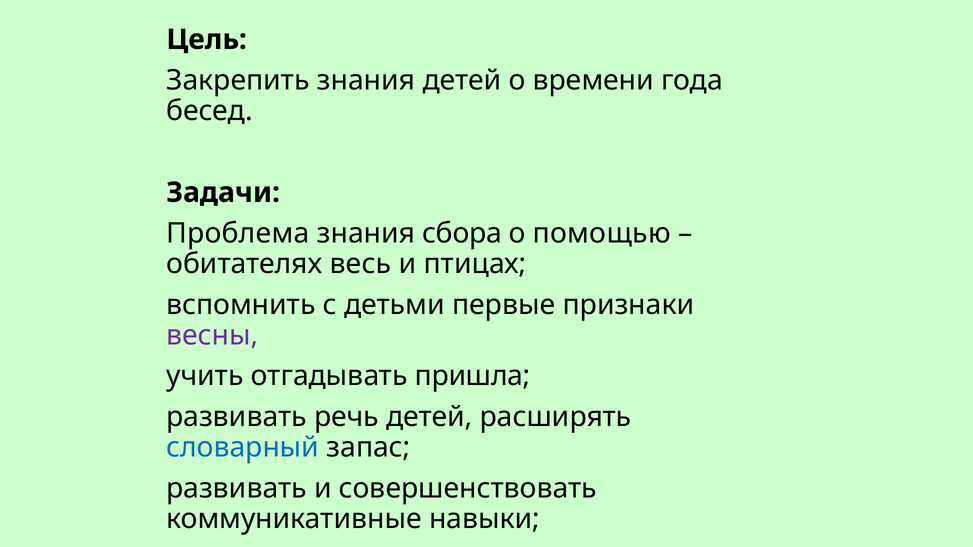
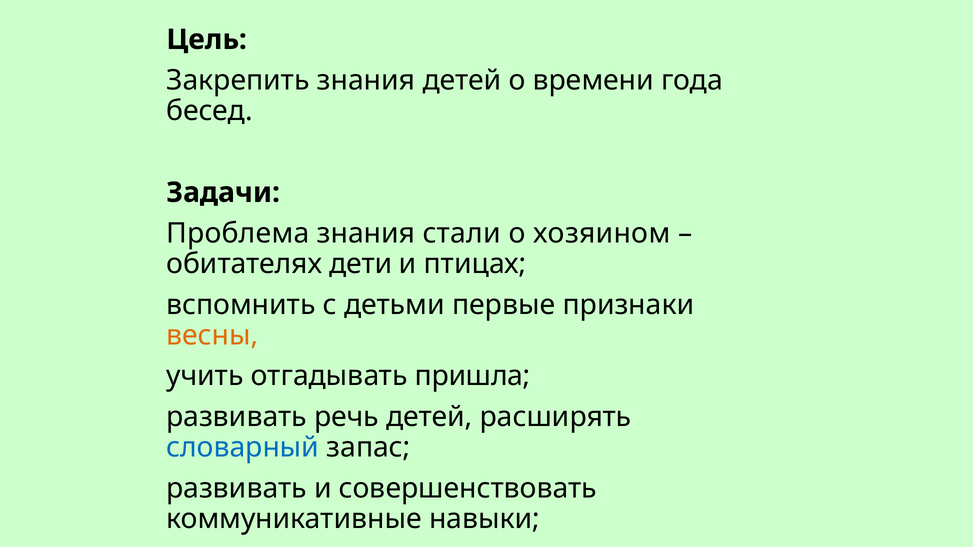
сбора: сбора -> стали (462, 233)
помощью: помощью -> хозяином (602, 233)
весь: весь -> дети (361, 264)
весны colour: purple -> orange (212, 336)
